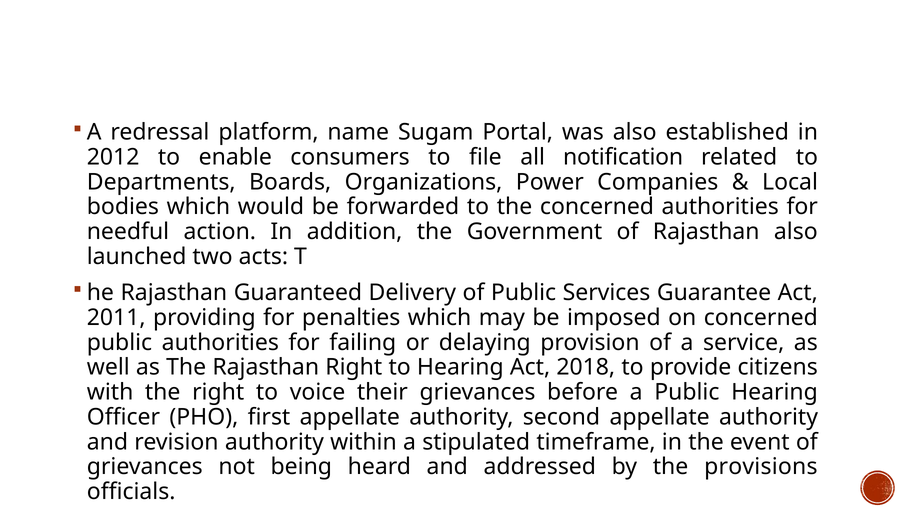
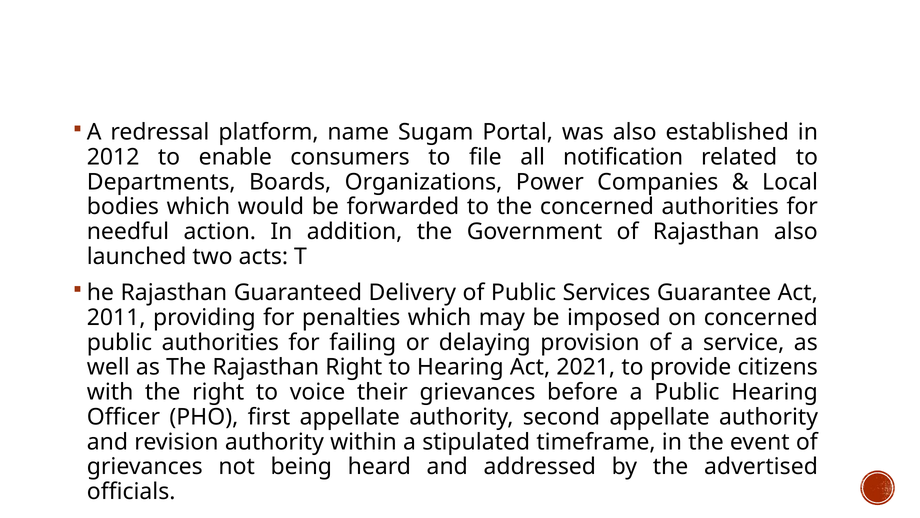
2018: 2018 -> 2021 (586, 367)
provisions: provisions -> advertised (761, 466)
